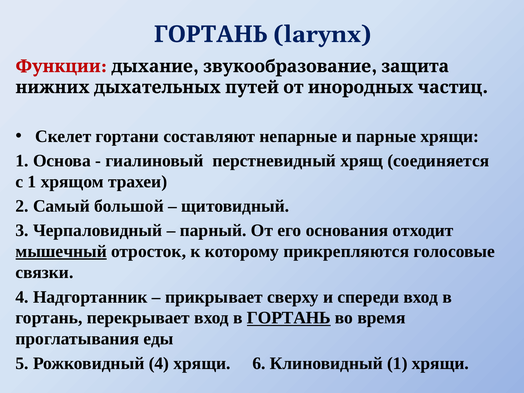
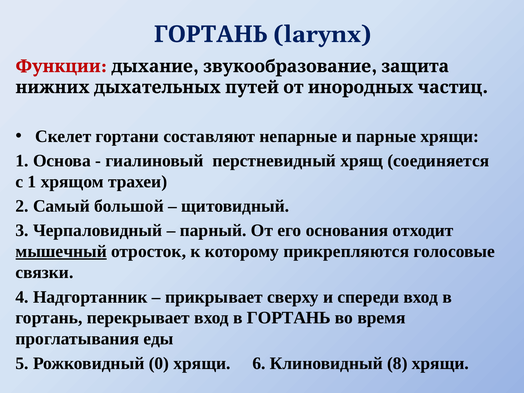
ГОРТАНЬ underline: present -> none (289, 318)
Рожковидный 4: 4 -> 0 (159, 363)
Клиновидный 1: 1 -> 8 (397, 363)
